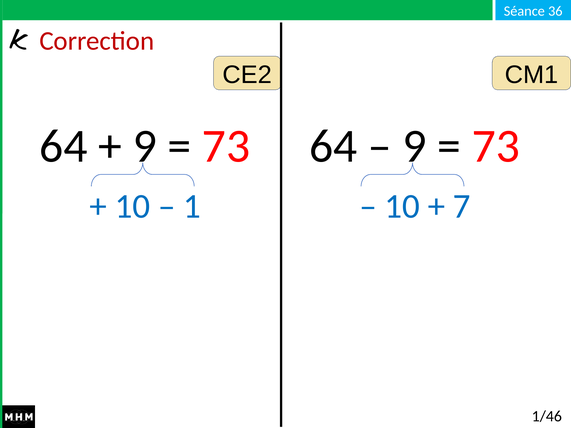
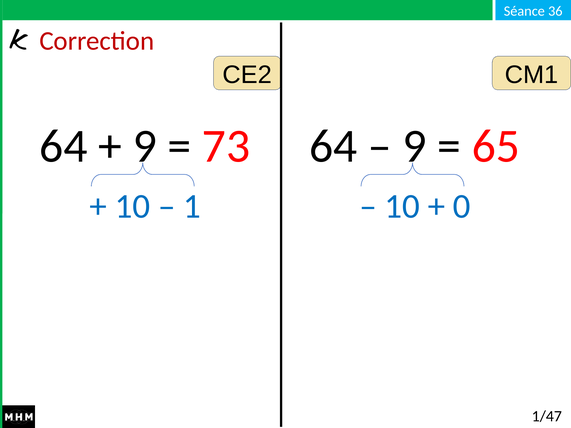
73: 73 -> 65 (496, 146)
7: 7 -> 0 (462, 206)
1/46: 1/46 -> 1/47 (547, 417)
